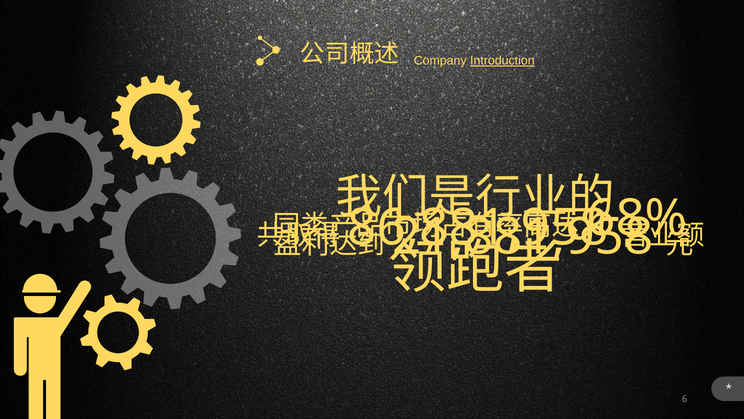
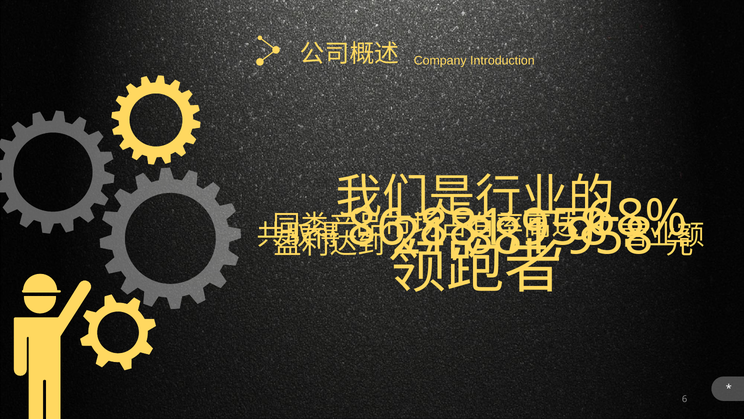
Introduction underline: present -> none (502, 60)
